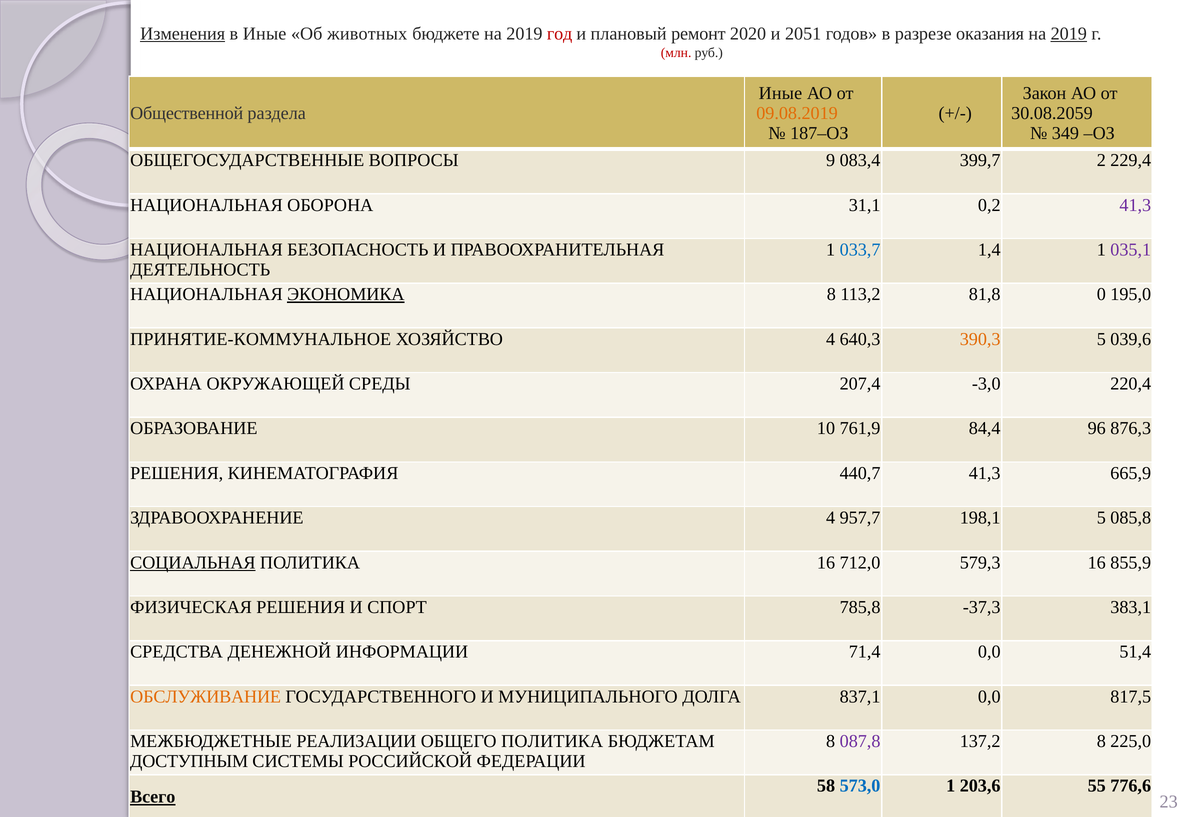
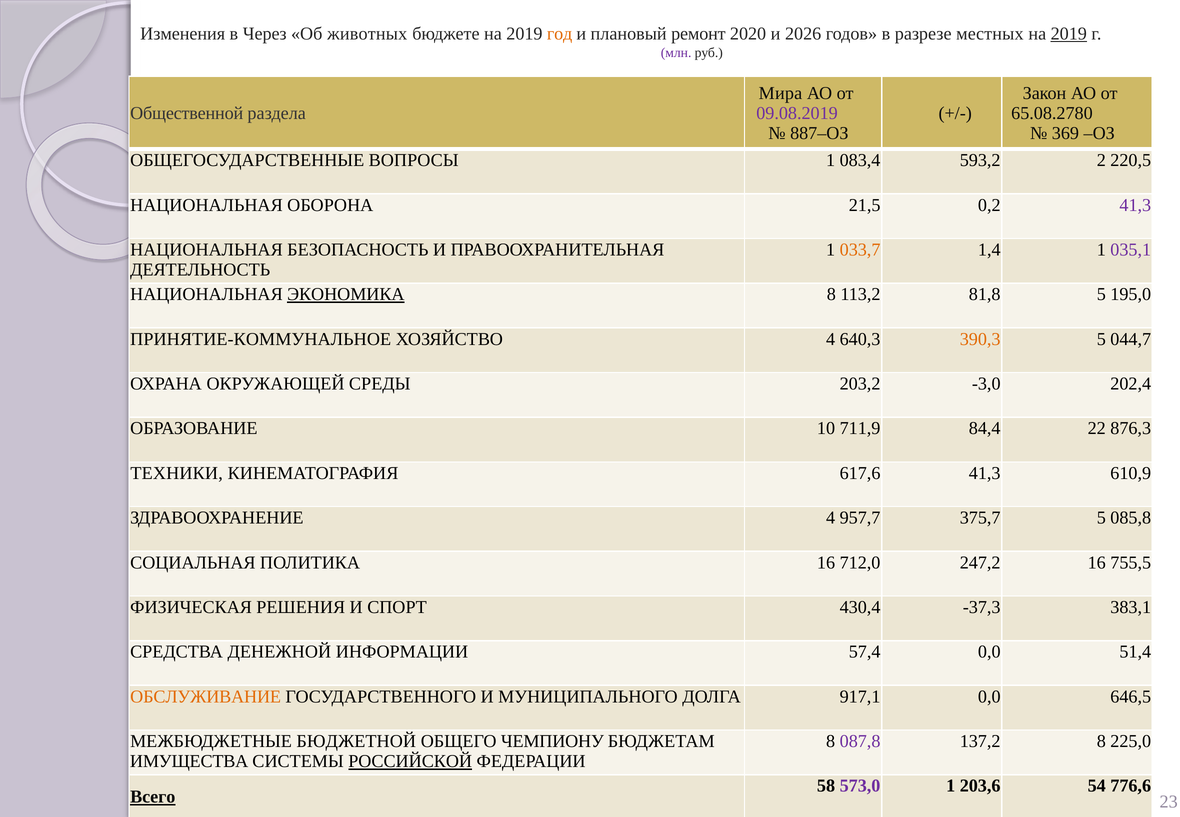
Изменения underline: present -> none (183, 34)
в Иные: Иные -> Через (265, 34)
год colour: red -> orange (560, 34)
2051: 2051 -> 2026 (803, 34)
оказания: оказания -> местных (990, 34)
млн colour: red -> purple (676, 53)
Иные: Иные -> Мира (780, 93)
09.08.2019 colour: orange -> purple (797, 113)
30.08.2059: 30.08.2059 -> 65.08.2780 (1052, 113)
187–ОЗ: 187–ОЗ -> 887–ОЗ (819, 133)
349: 349 -> 369 (1065, 133)
ВОПРОСЫ 9: 9 -> 1 (831, 160)
399,7: 399,7 -> 593,2 (980, 160)
229,4: 229,4 -> 220,5 (1131, 160)
31,1: 31,1 -> 21,5 (865, 205)
033,7 colour: blue -> orange (860, 250)
81,8 0: 0 -> 5 (1101, 294)
039,6: 039,6 -> 044,7 (1131, 339)
207,4: 207,4 -> 203,2 (860, 384)
220,4: 220,4 -> 202,4 (1131, 384)
761,9: 761,9 -> 711,9 (860, 428)
96: 96 -> 22 (1097, 428)
РЕШЕНИЯ: РЕШЕНИЯ -> ТЕХНИКИ (177, 473)
440,7: 440,7 -> 617,6 (860, 473)
665,9: 665,9 -> 610,9 (1131, 473)
198,1: 198,1 -> 375,7 (980, 518)
СОЦИАЛЬНАЯ underline: present -> none (193, 563)
579,3: 579,3 -> 247,2 (980, 563)
855,9: 855,9 -> 755,5 (1131, 563)
785,8: 785,8 -> 430,4 (860, 607)
71,4: 71,4 -> 57,4 (865, 652)
837,1: 837,1 -> 917,1 (860, 697)
817,5: 817,5 -> 646,5 (1131, 697)
РЕАЛИЗАЦИИ: РЕАЛИЗАЦИИ -> БЮДЖЕТНОЙ (356, 741)
ОБЩЕГО ПОЛИТИКА: ПОЛИТИКА -> ЧЕМПИОНУ (552, 741)
ДОСТУПНЫМ: ДОСТУПНЫМ -> ИМУЩЕСТВА (189, 761)
РОССИЙСКОЙ underline: none -> present (410, 761)
573,0 colour: blue -> purple (860, 786)
55: 55 -> 54 (1097, 786)
